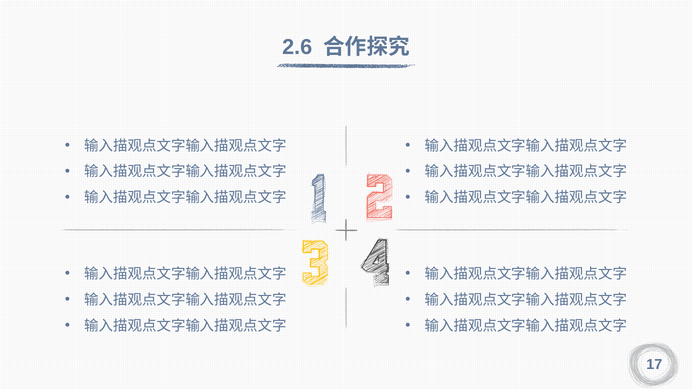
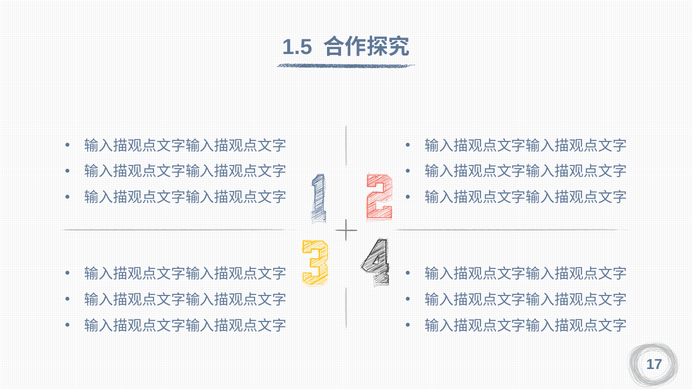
2.6: 2.6 -> 1.5 (297, 47)
